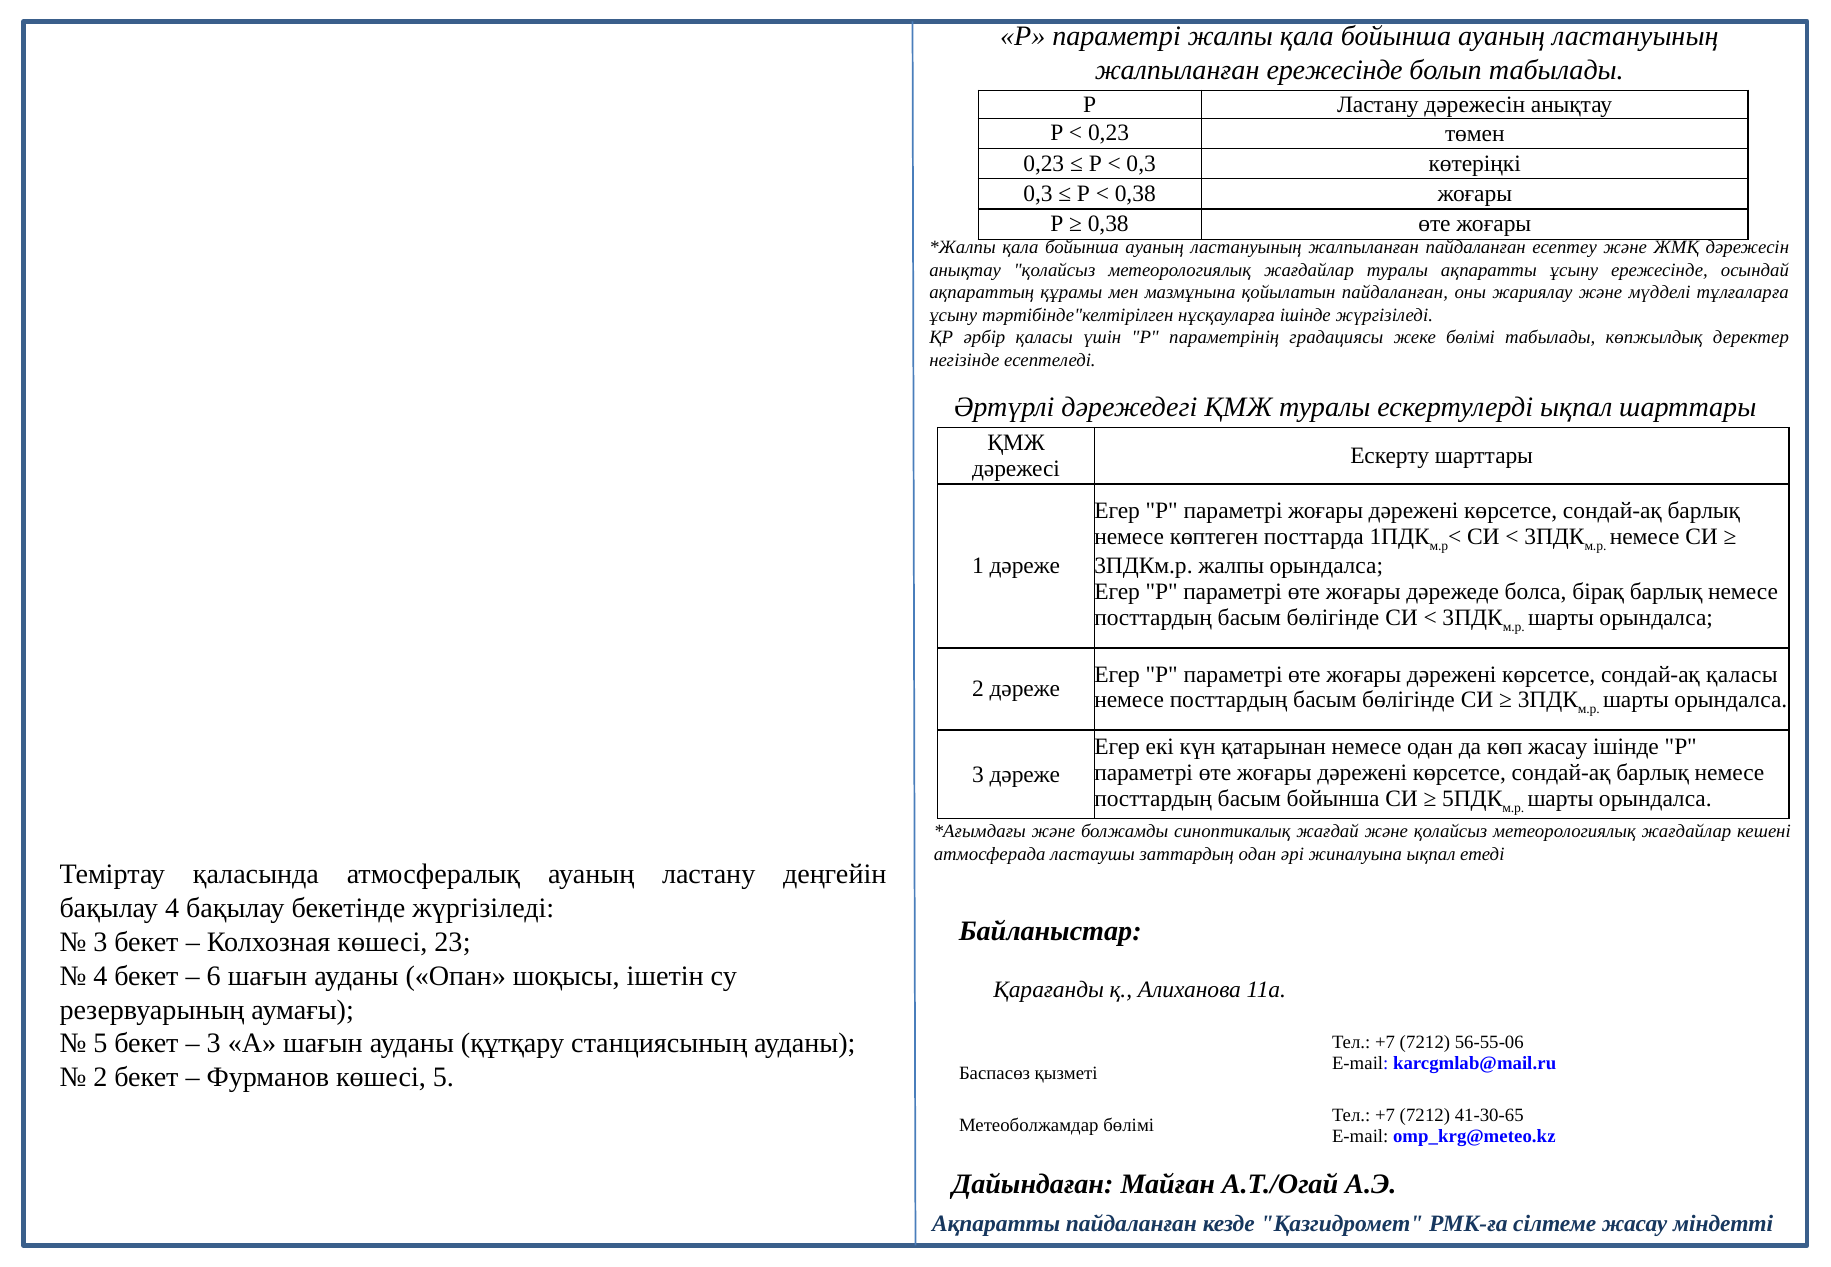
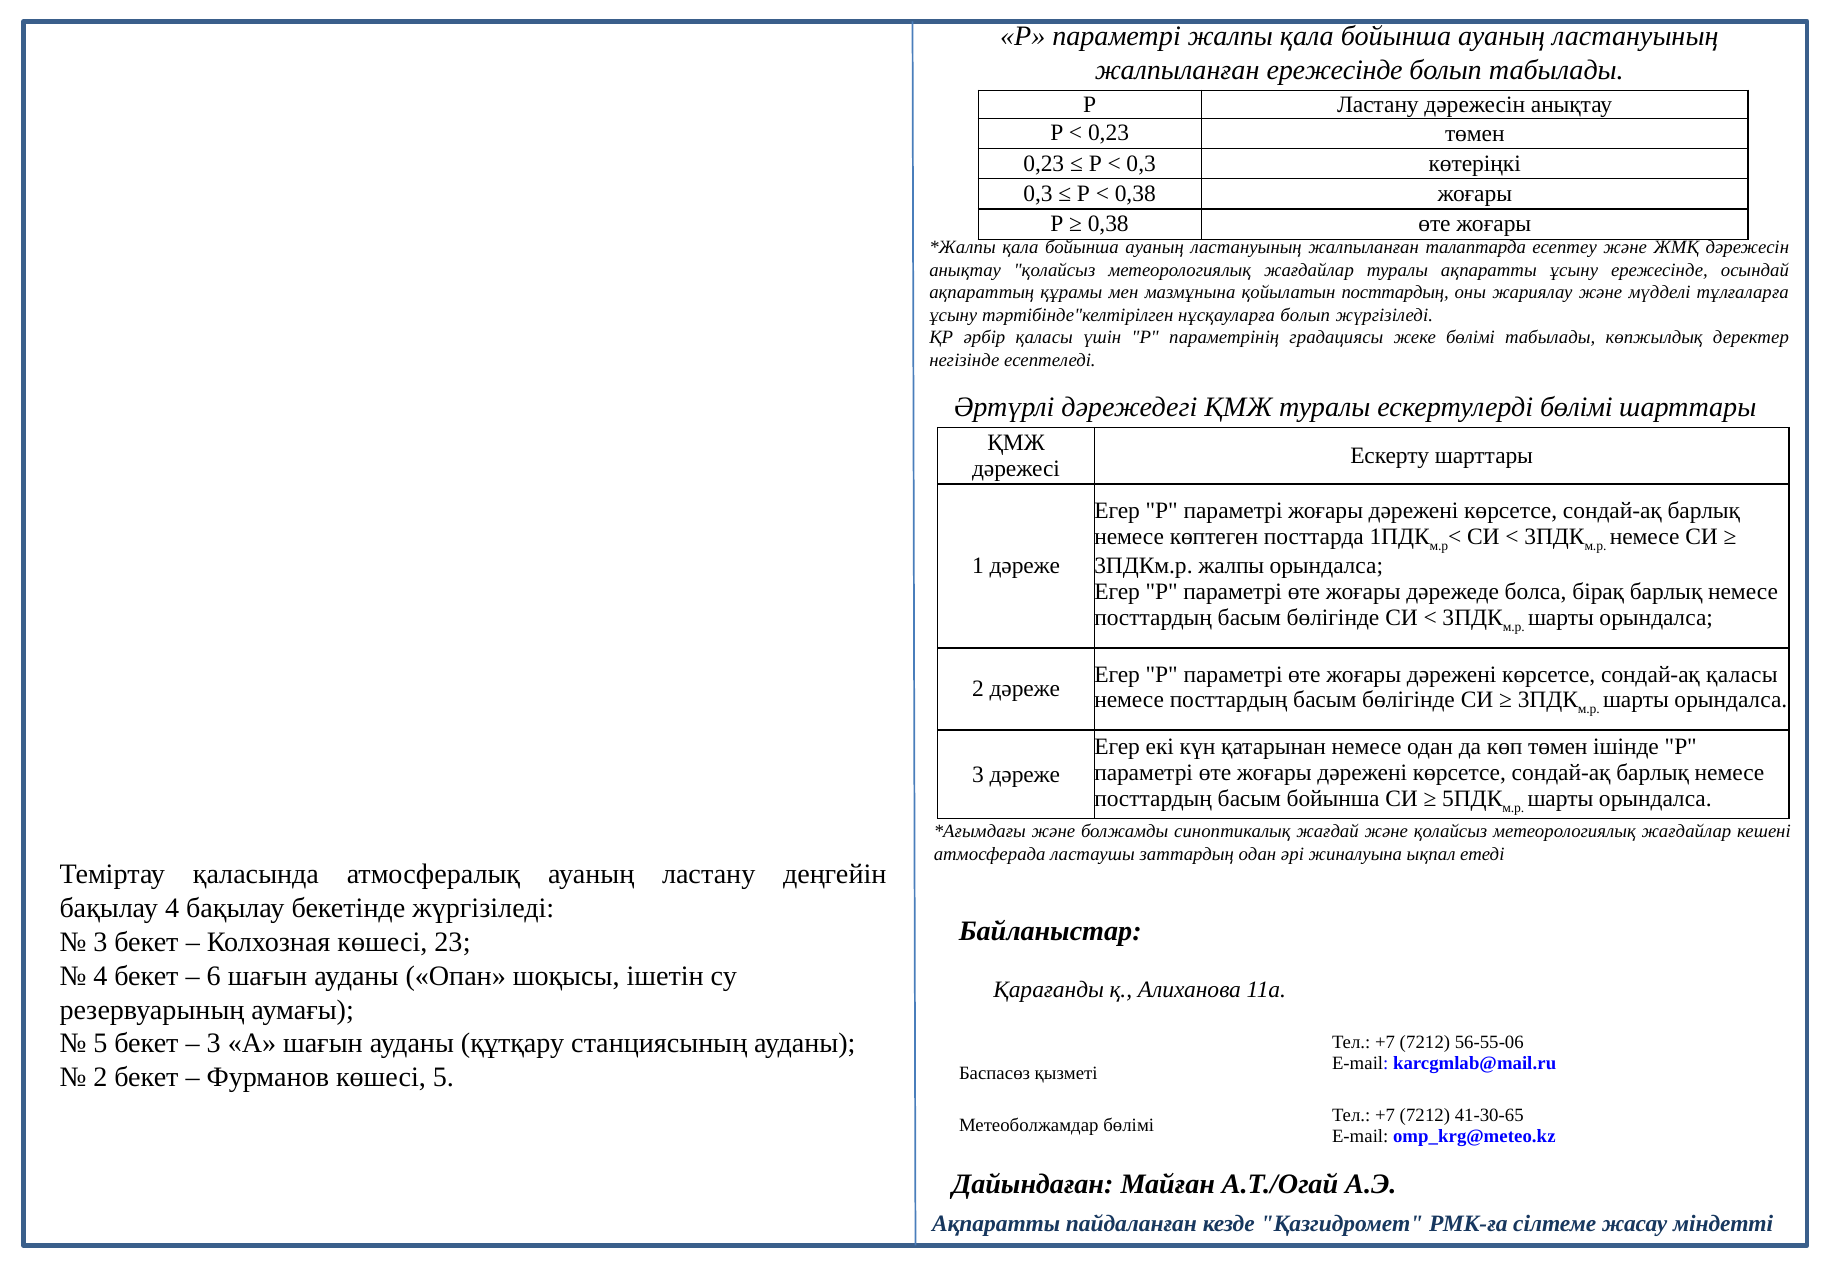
жалпыланған пайдаланған: пайдаланған -> талаптарда (1476, 248)
қойылатын пайдаланған: пайдаланған -> посттардың (1395, 293)
нұсқауларға ішінде: ішінде -> болып (1305, 315)
ескертулерді ықпал: ықпал -> бөлімі (1576, 407)
көп жасау: жасау -> төмен (1558, 747)
